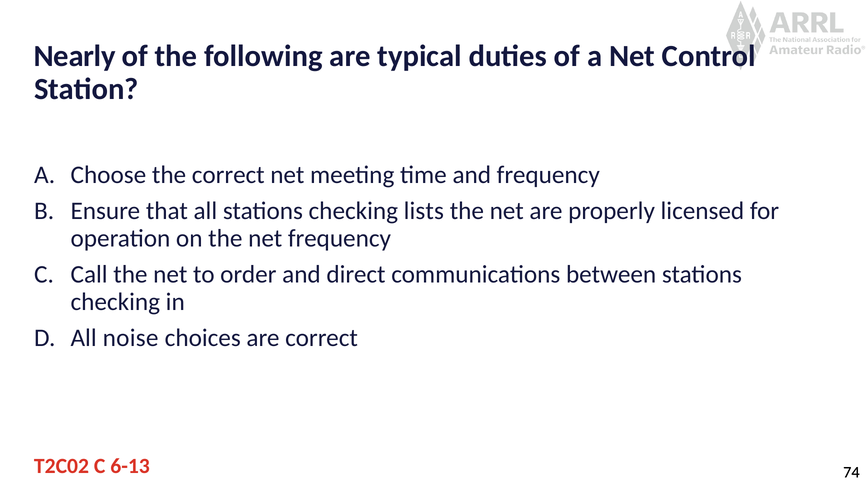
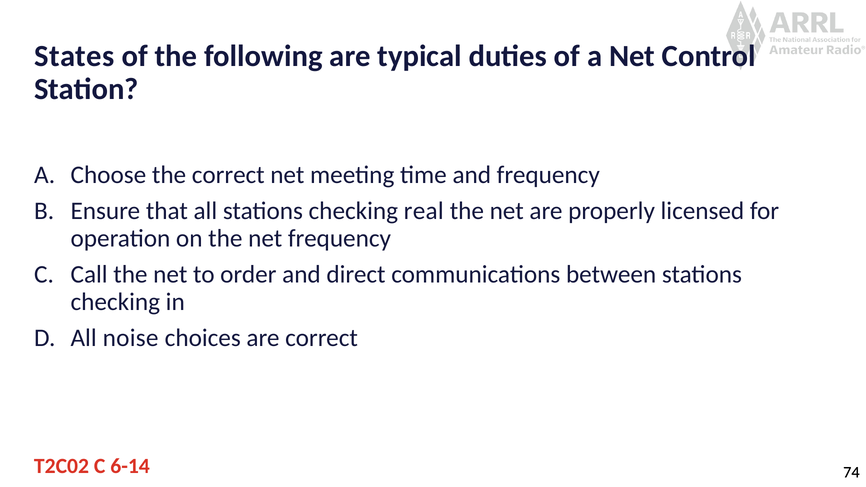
Nearly: Nearly -> States (74, 56)
lists: lists -> real (424, 211)
6-13: 6-13 -> 6-14 (130, 466)
